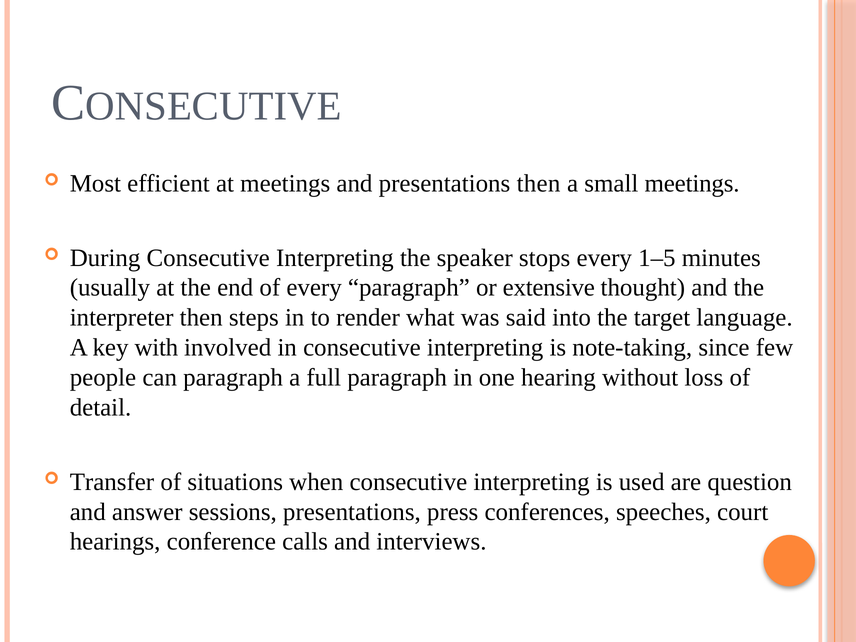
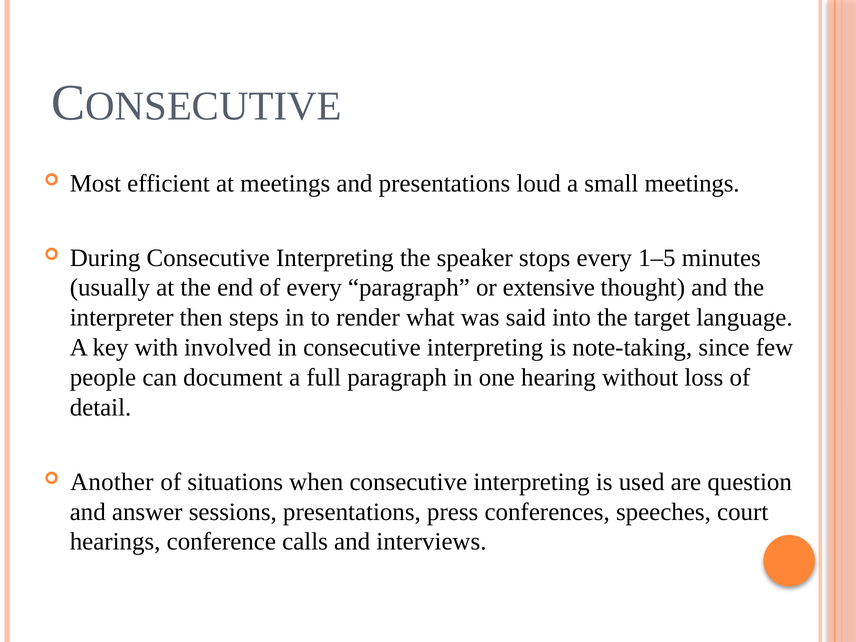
presentations then: then -> loud (539, 184)
can paragraph: paragraph -> document (233, 378)
Transfer: Transfer -> Another (112, 482)
